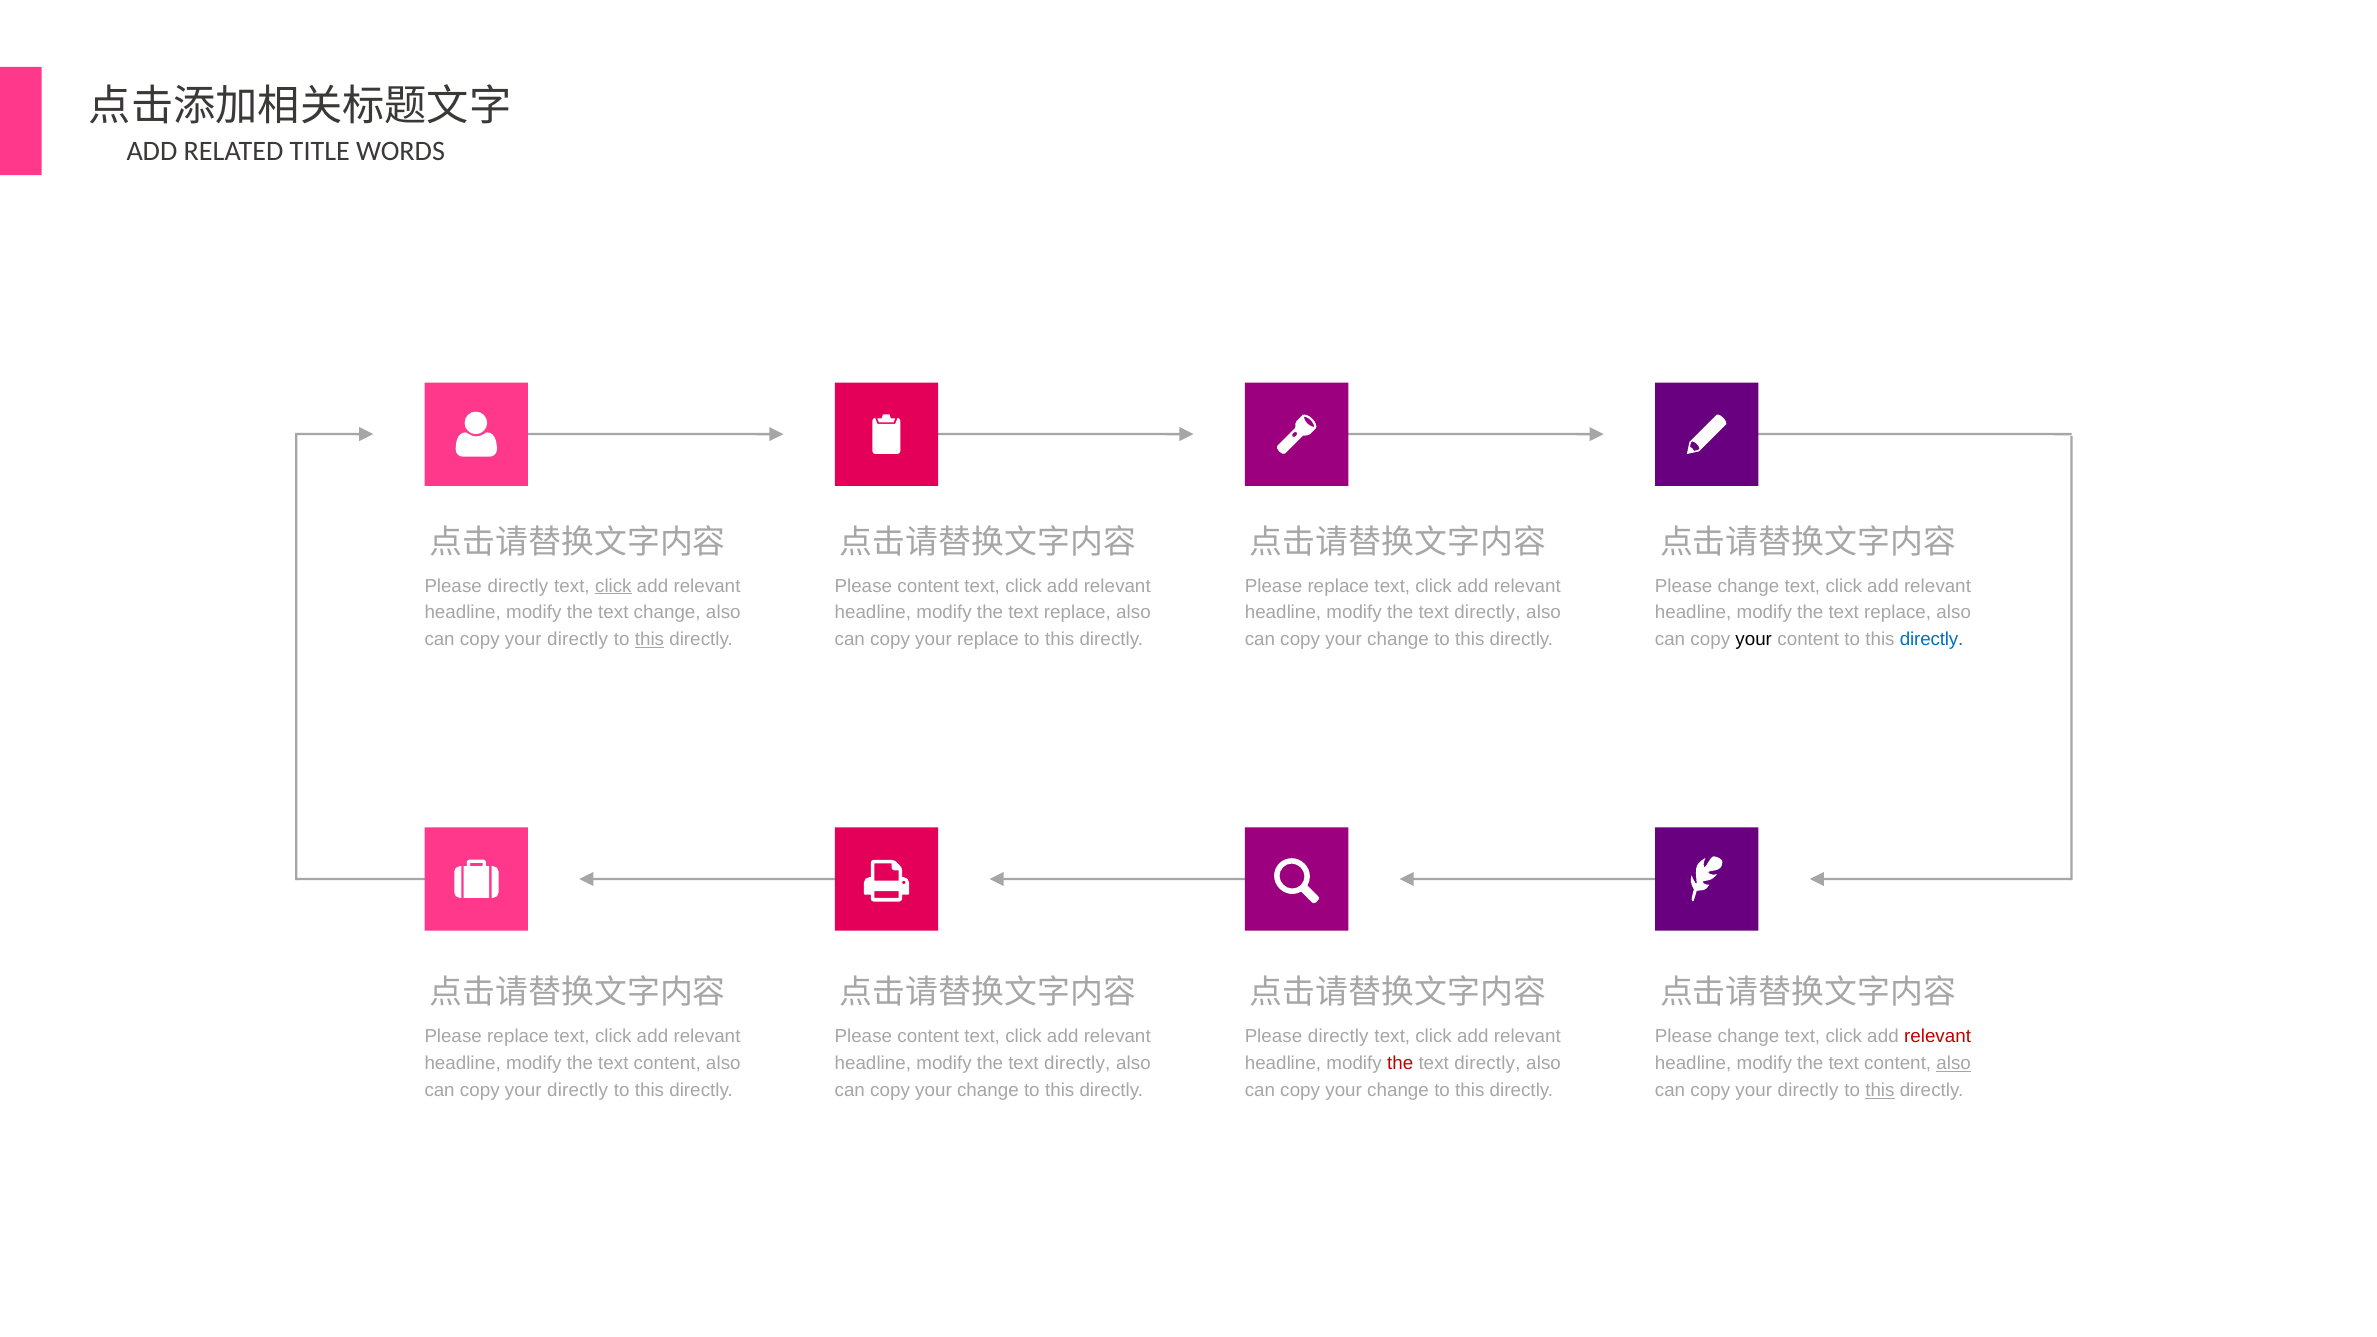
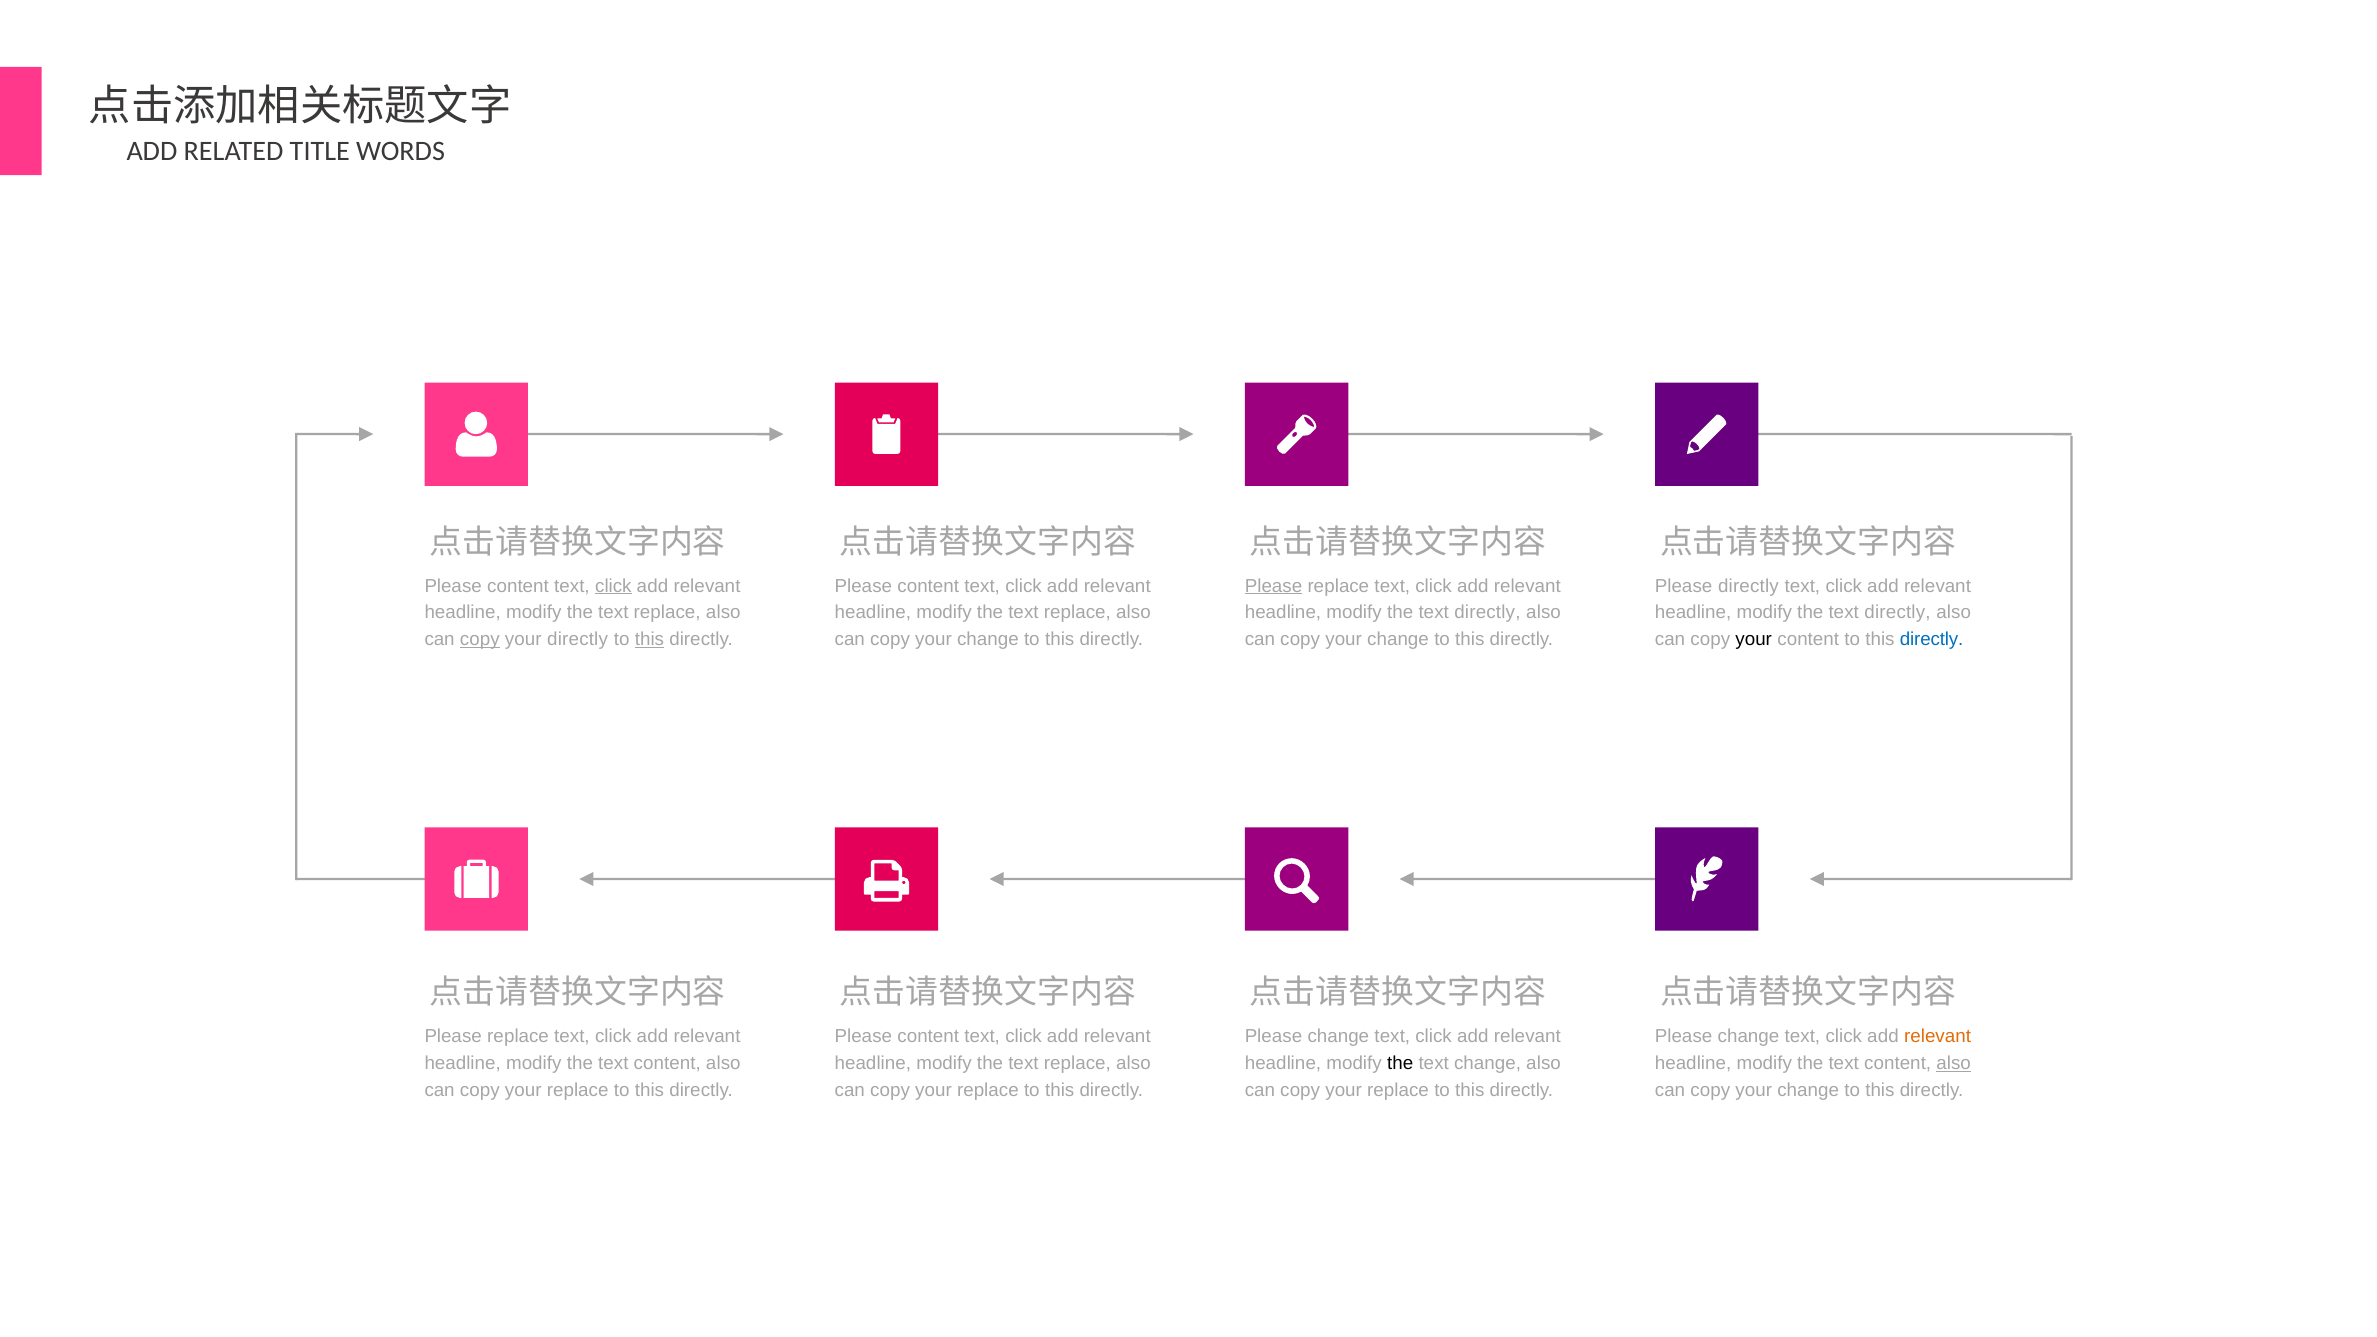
directly: directly -> content (518, 586)
Please underline: none -> present (1274, 586)
change: change -> directly (1748, 586)
change: change -> replace (667, 613)
replace: replace -> directly (1898, 613)
copy underline: none -> present (480, 640)
replace: replace -> change (988, 640)
directly: directly -> change (1338, 1036)
relevant colour: red -> orange (1938, 1036)
directly: directly -> replace (1077, 1063)
the colour: red -> black (1400, 1063)
directly: directly -> change (1487, 1063)
directly: directly -> replace (578, 1090)
change: change -> replace (988, 1090)
change: change -> replace (1398, 1090)
directly: directly -> change (1808, 1090)
this underline: present -> none (1880, 1090)
